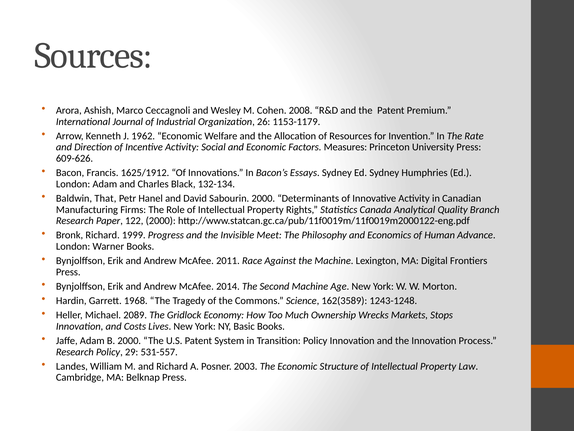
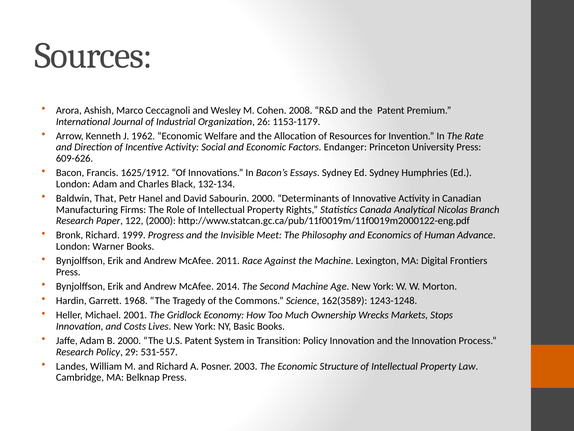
Measures: Measures -> Endanger (345, 147)
Quality: Quality -> Nicolas (453, 209)
2089: 2089 -> 2001 (135, 315)
